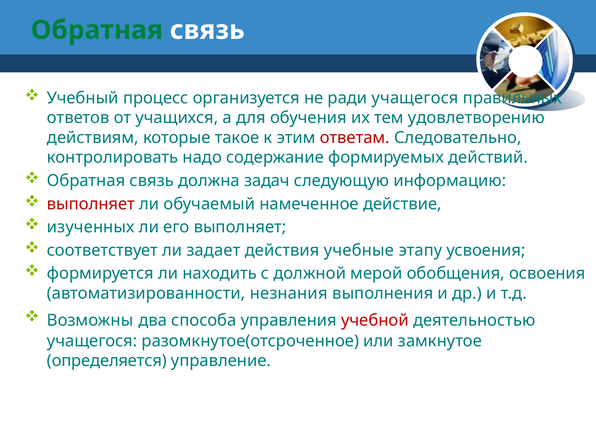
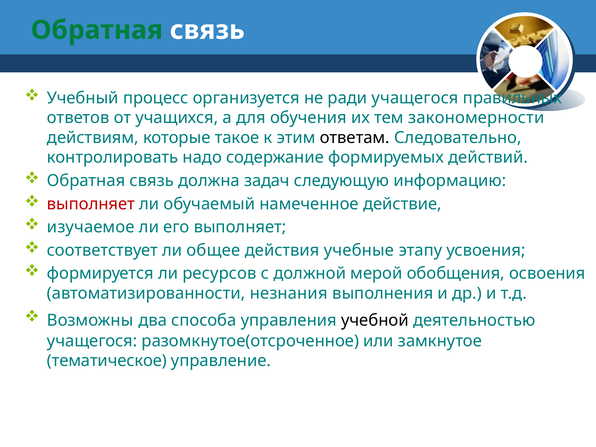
удовлетворению: удовлетворению -> закономерности (476, 118)
ответам colour: red -> black (355, 138)
изученных: изученных -> изучаемое (91, 227)
задает: задает -> общее (213, 250)
находить: находить -> ресурсов (219, 273)
учебной colour: red -> black (375, 320)
определяется: определяется -> тематическое (107, 361)
